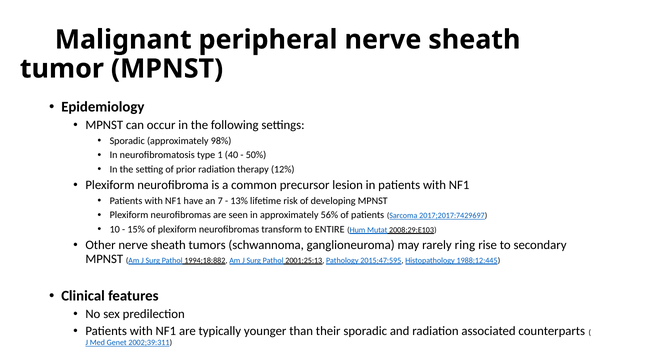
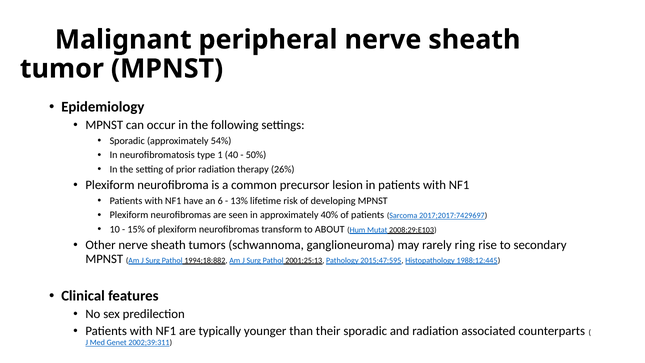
98%: 98% -> 54% (221, 141)
12%: 12% -> 26% (283, 169)
7: 7 -> 6 (220, 201)
56%: 56% -> 40% (329, 215)
ENTIRE: ENTIRE -> ABOUT (330, 229)
